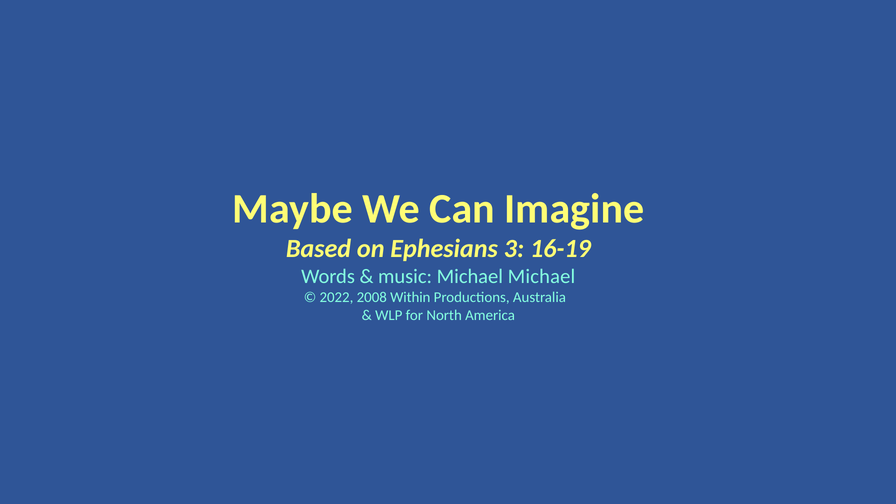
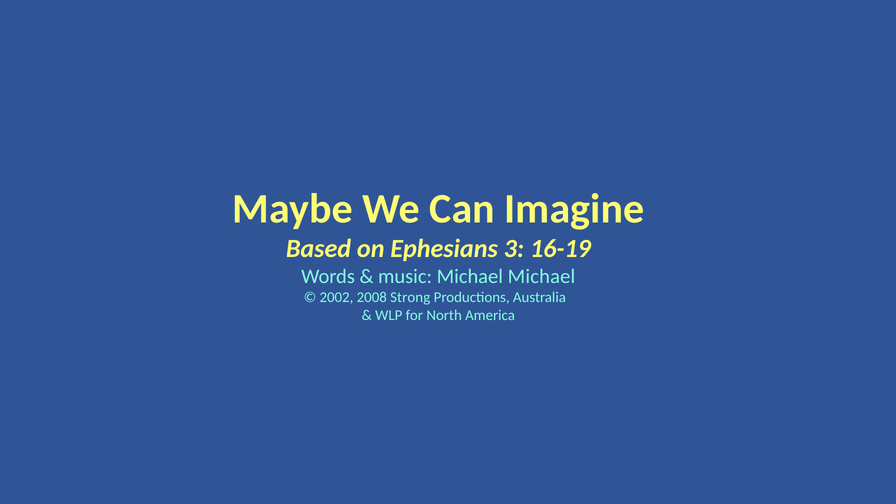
2022: 2022 -> 2002 (336, 297)
Within: Within -> Strong (410, 297)
